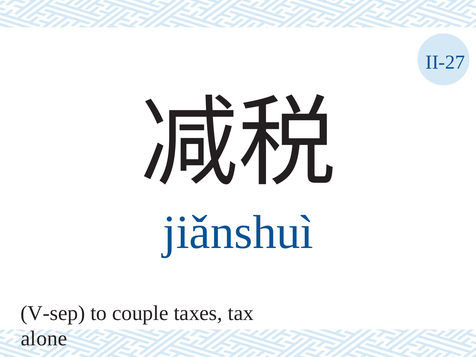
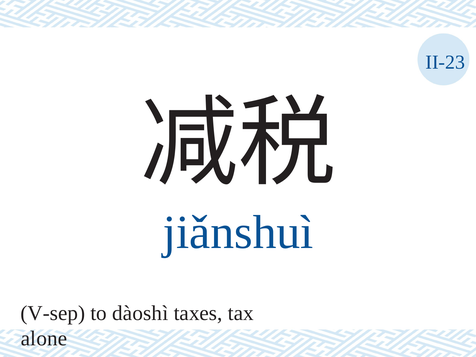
II-27: II-27 -> II-23 (445, 62)
couple: couple -> dàoshì (140, 313)
